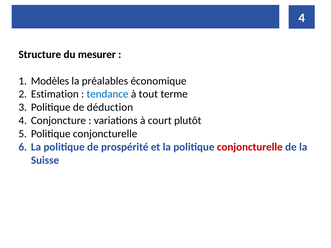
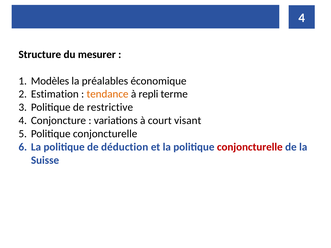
tendance colour: blue -> orange (108, 94)
tout: tout -> repli (148, 94)
déduction: déduction -> restrictive (110, 107)
plutôt: plutôt -> visant (188, 121)
prospérité: prospérité -> déduction (125, 147)
